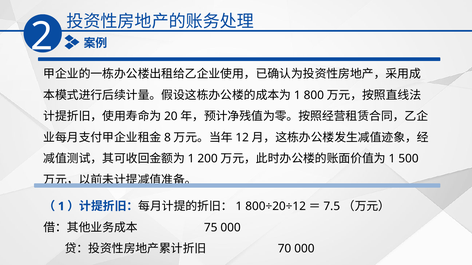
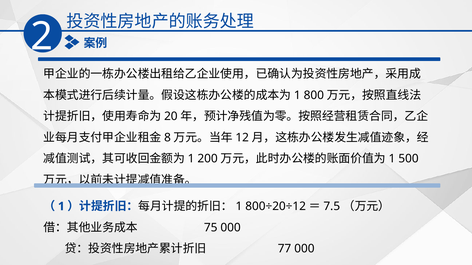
70: 70 -> 77 (285, 249)
